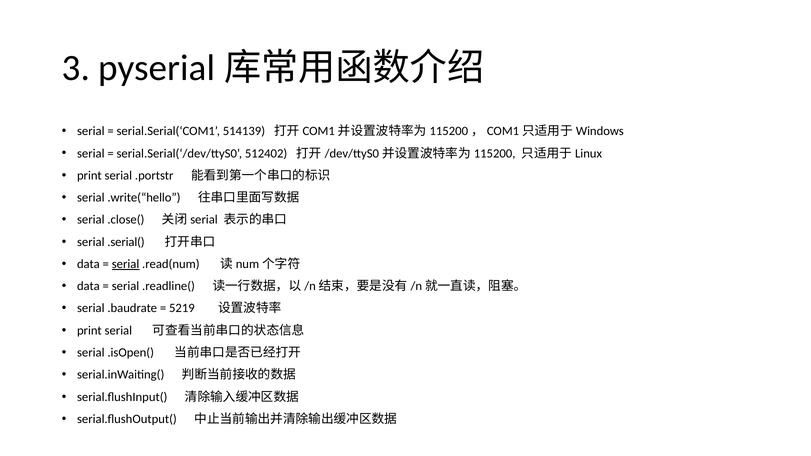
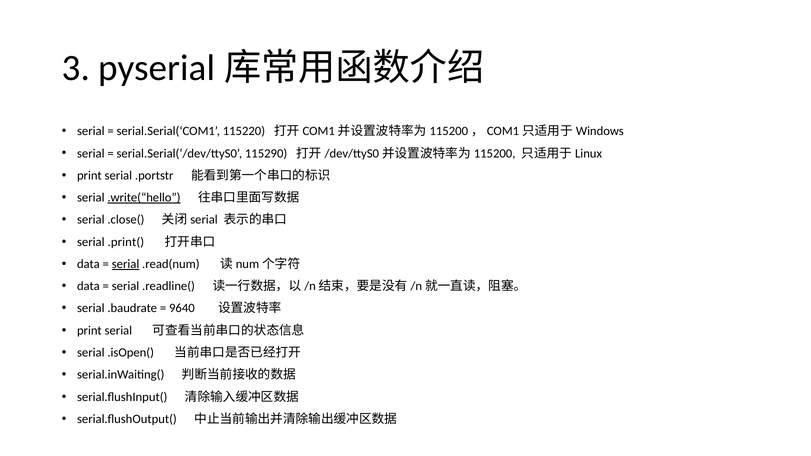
514139: 514139 -> 115220 (244, 131)
512402: 512402 -> 115290 (266, 153)
.write(“hello underline: none -> present (144, 198)
.serial(: .serial( -> .print( (126, 242)
5219: 5219 -> 9640 (182, 308)
